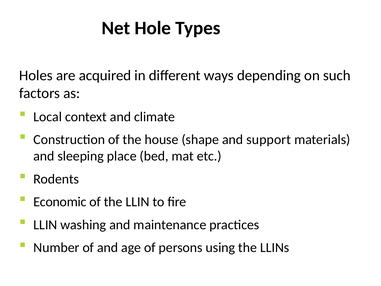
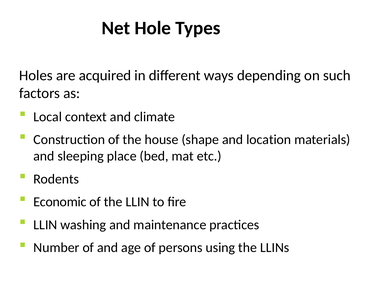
support: support -> location (269, 139)
